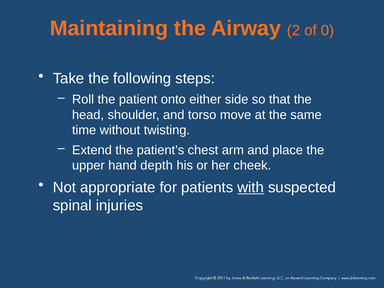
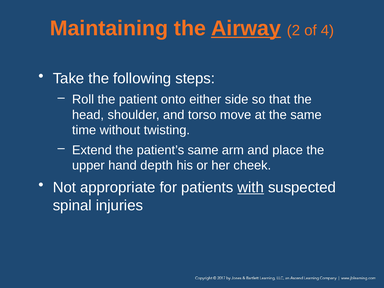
Airway underline: none -> present (246, 28)
0: 0 -> 4 (327, 30)
patient’s chest: chest -> same (203, 150)
